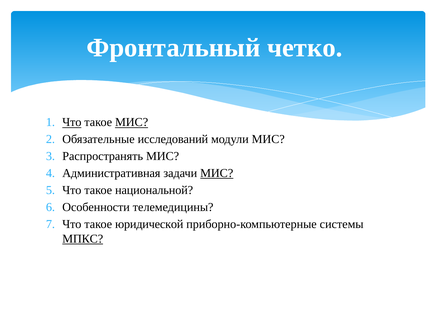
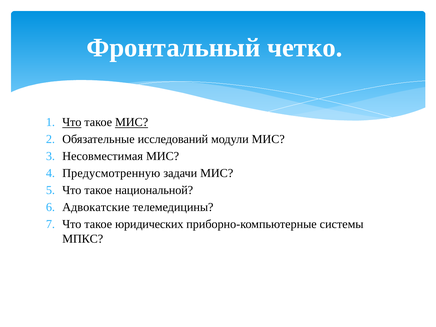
Распространять: Распространять -> Несовместимая (103, 156)
Административная: Административная -> Предусмотренную (111, 173)
МИС underline: present -> none (217, 173)
Особенности: Особенности -> Адвокатские (96, 207)
юридической: юридической -> юридических (149, 224)
МПКС underline: present -> none (83, 239)
